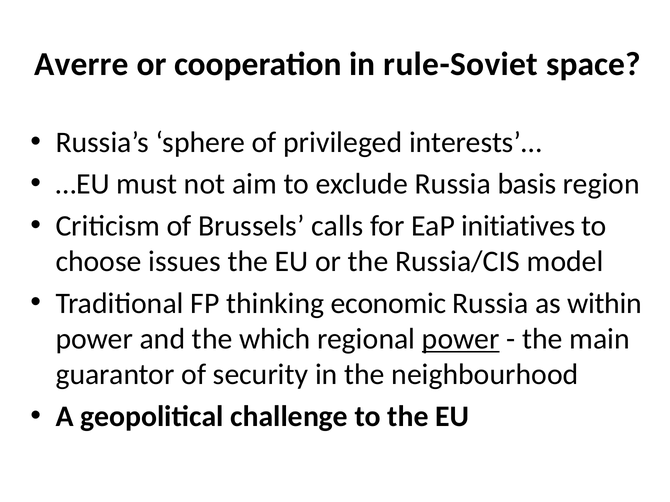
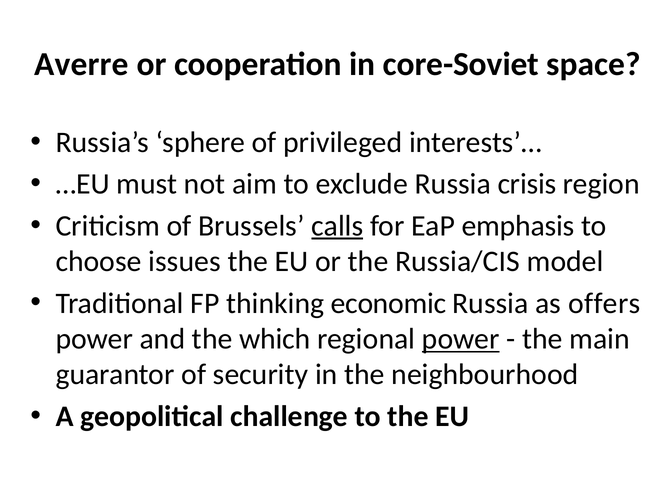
rule-Soviet: rule-Soviet -> core-Soviet (461, 64)
basis: basis -> crisis (527, 184)
calls underline: none -> present (337, 226)
initiatives: initiatives -> emphasis (518, 226)
within: within -> offers (604, 303)
